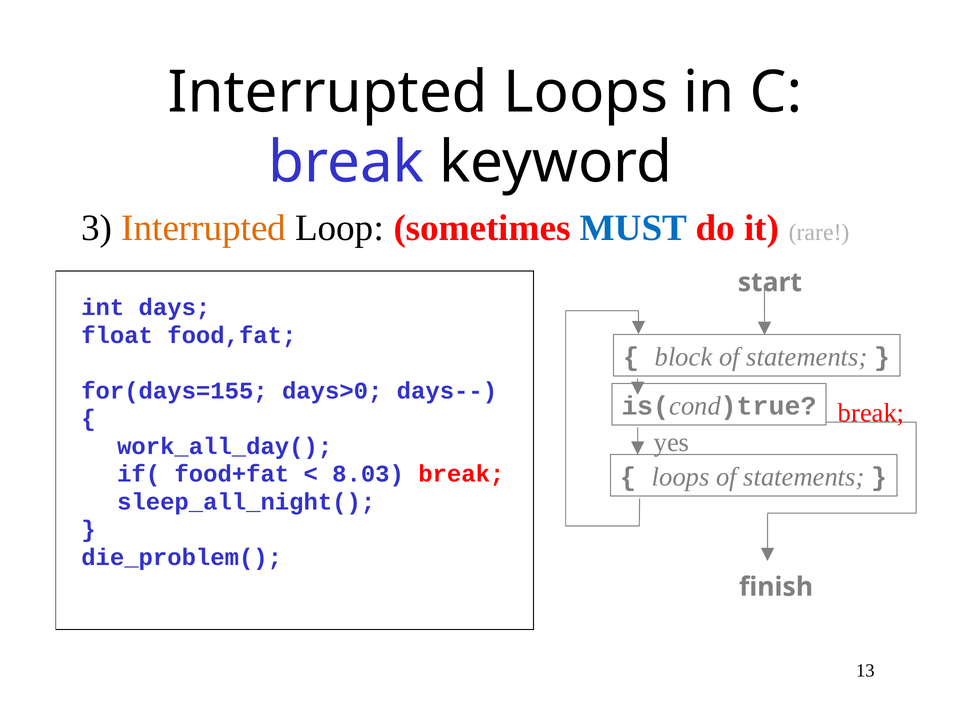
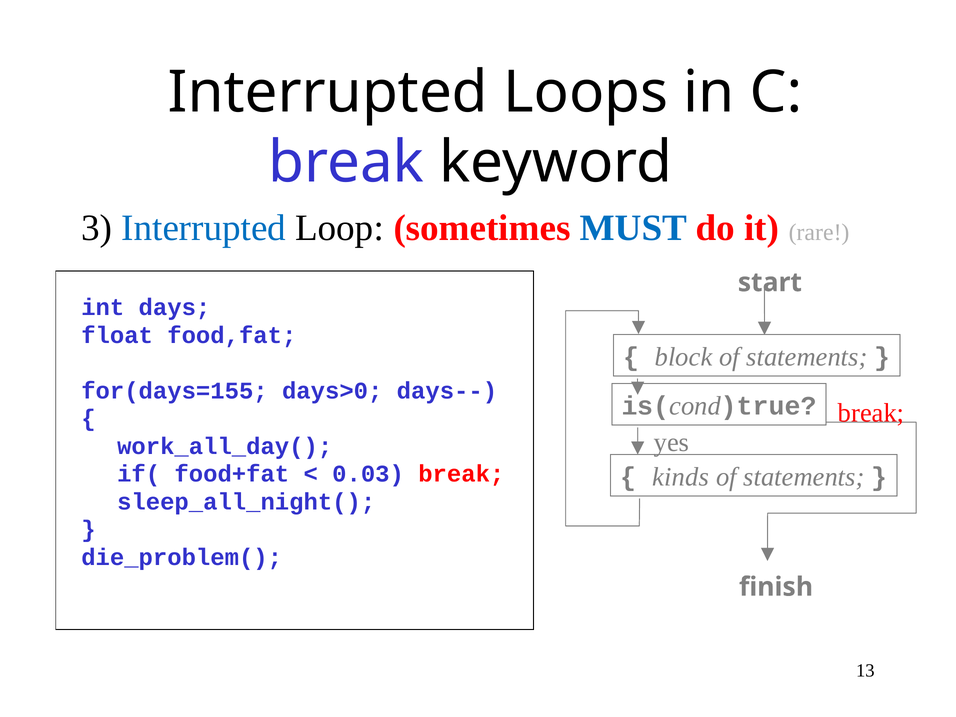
Interrupted colour: orange -> blue (204, 228)
8.03: 8.03 -> 0.03 (368, 474)
loops: loops -> kinds (681, 477)
